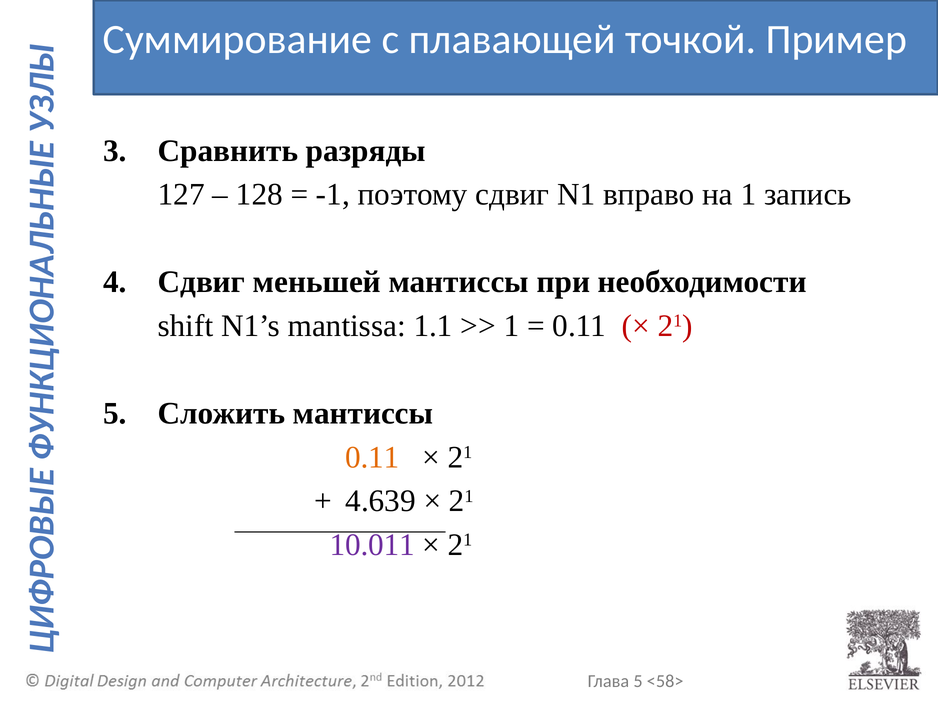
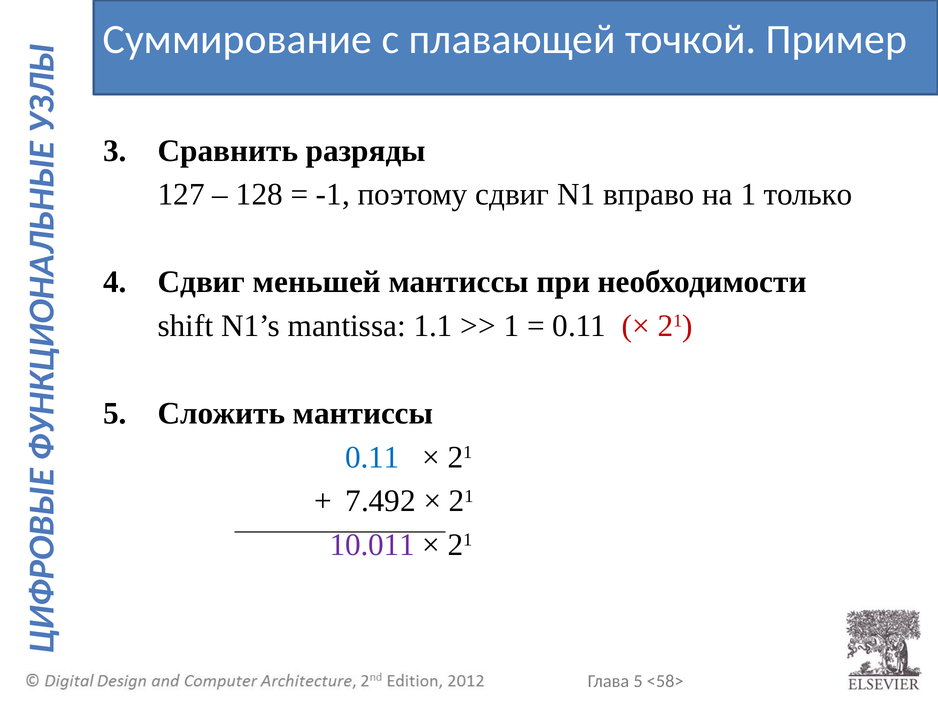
запись: запись -> только (808, 194)
0.11 colour: orange -> blue (372, 457)
4.639: 4.639 -> 7.492 (381, 501)
